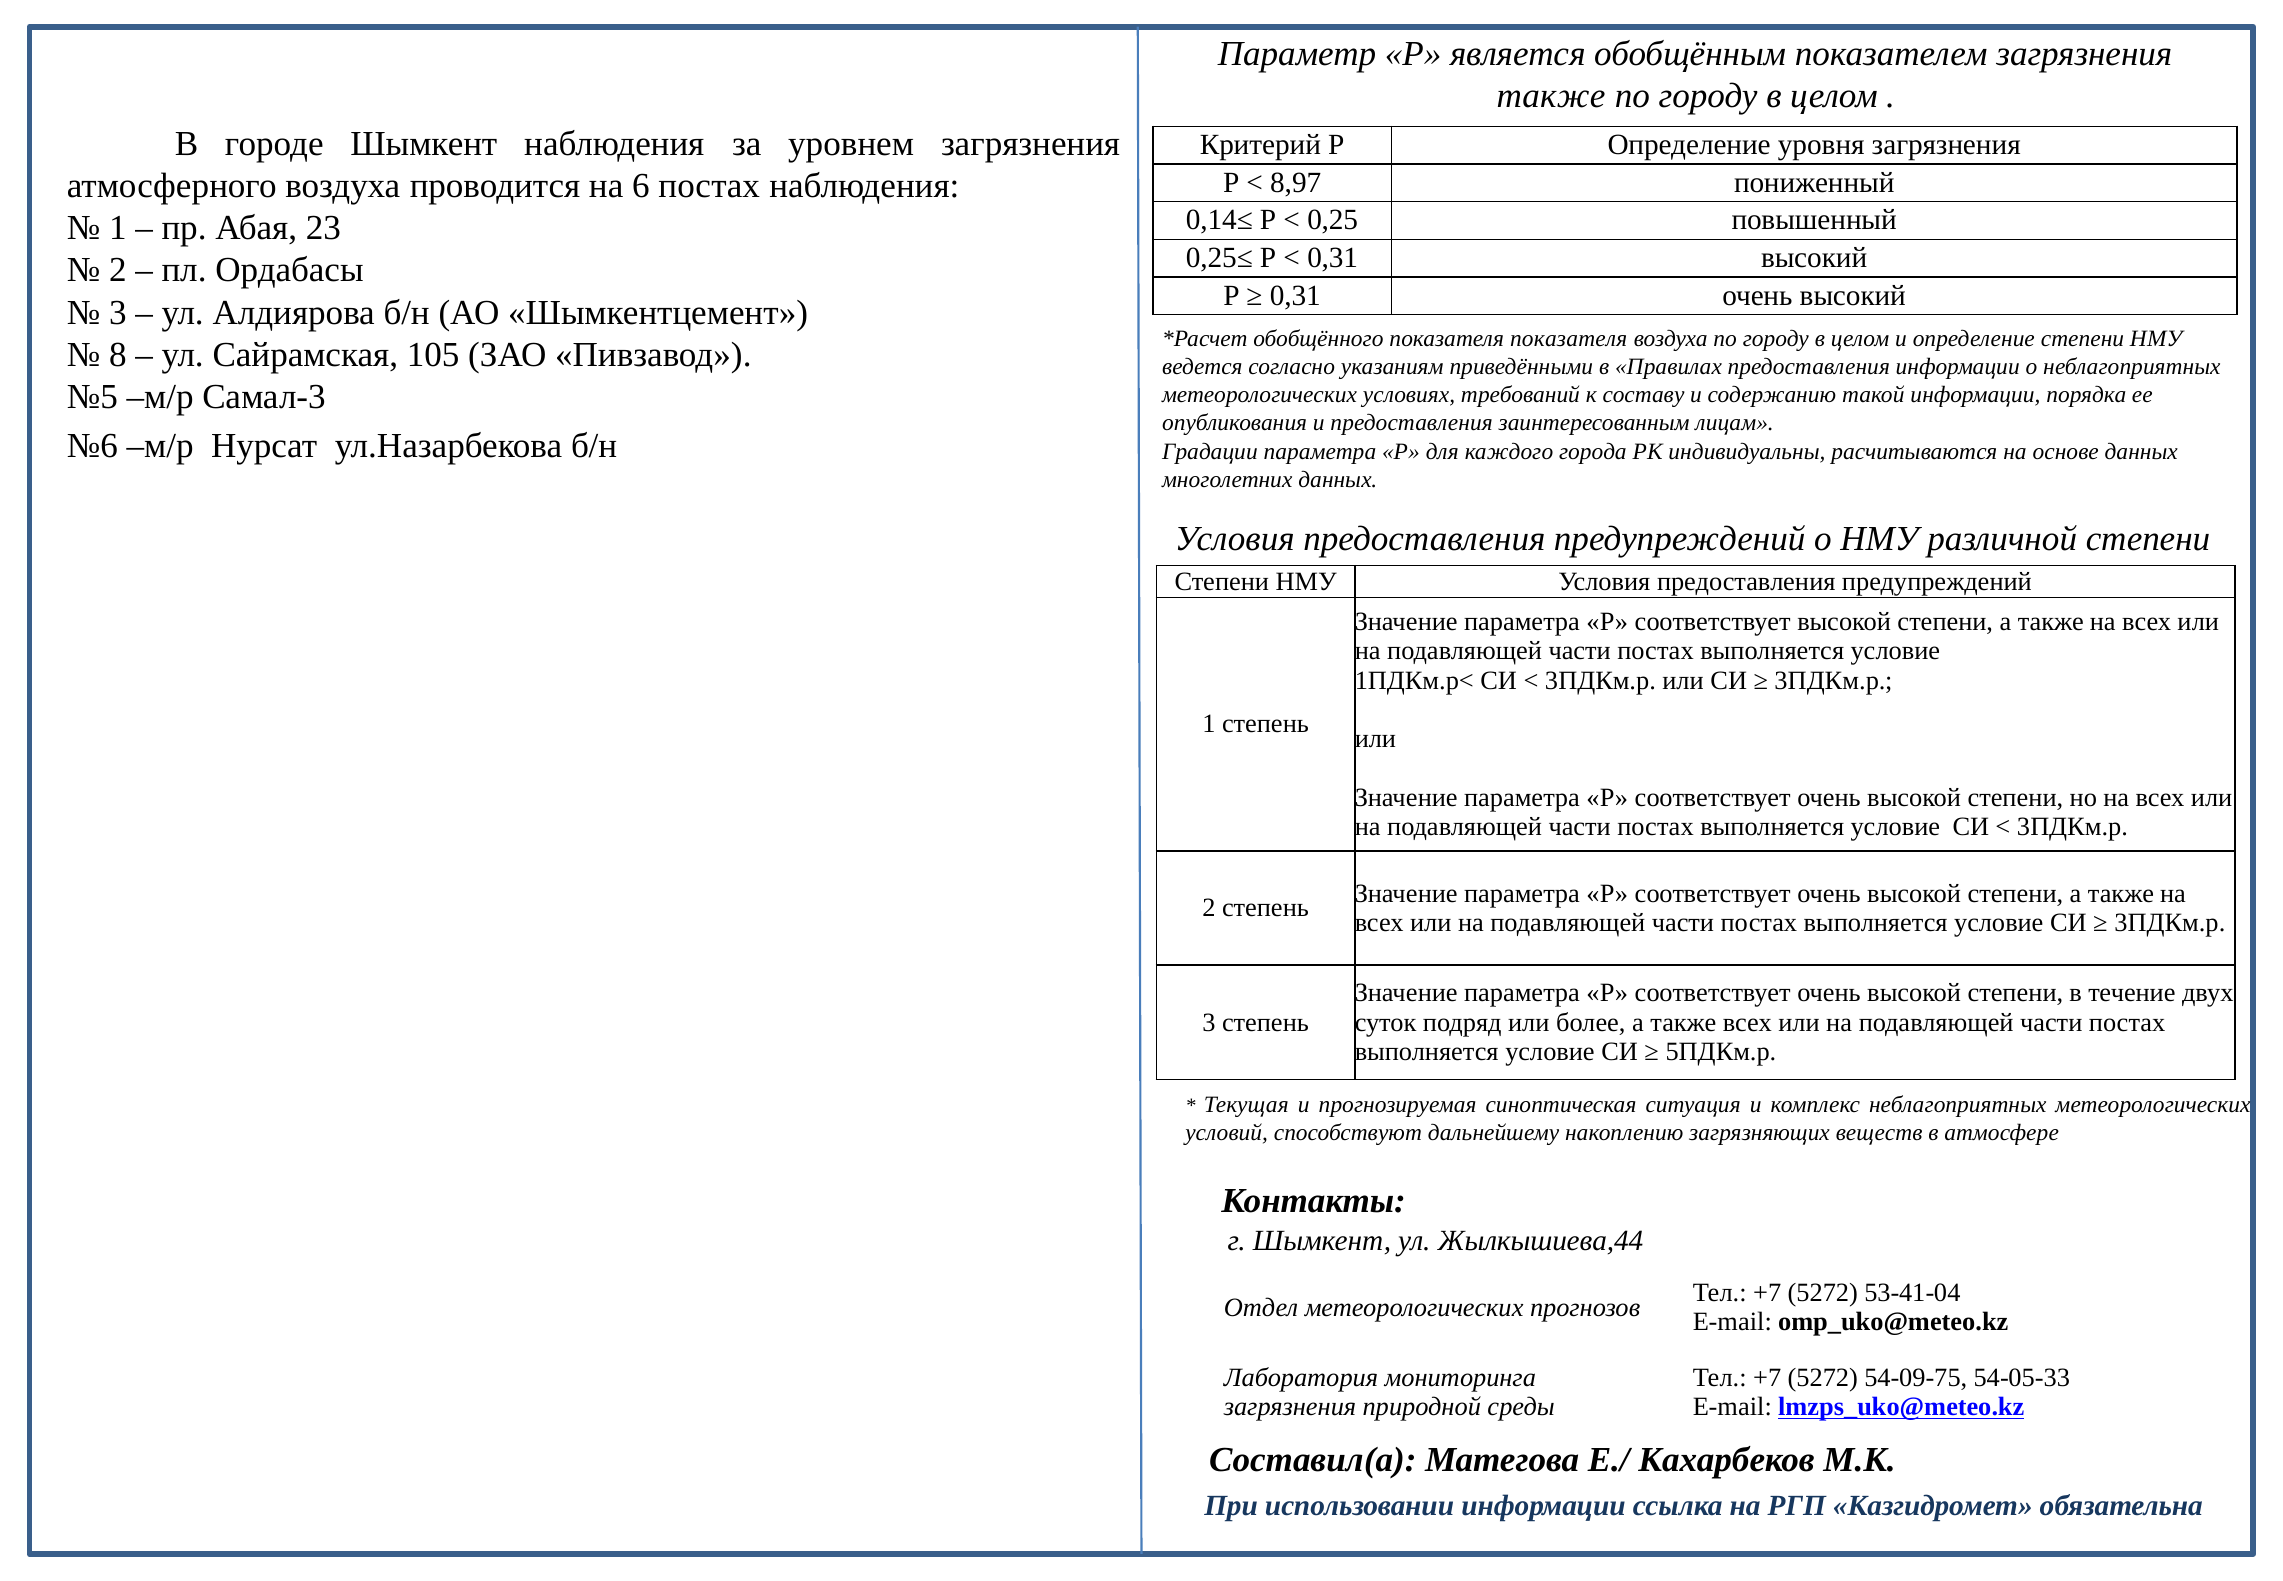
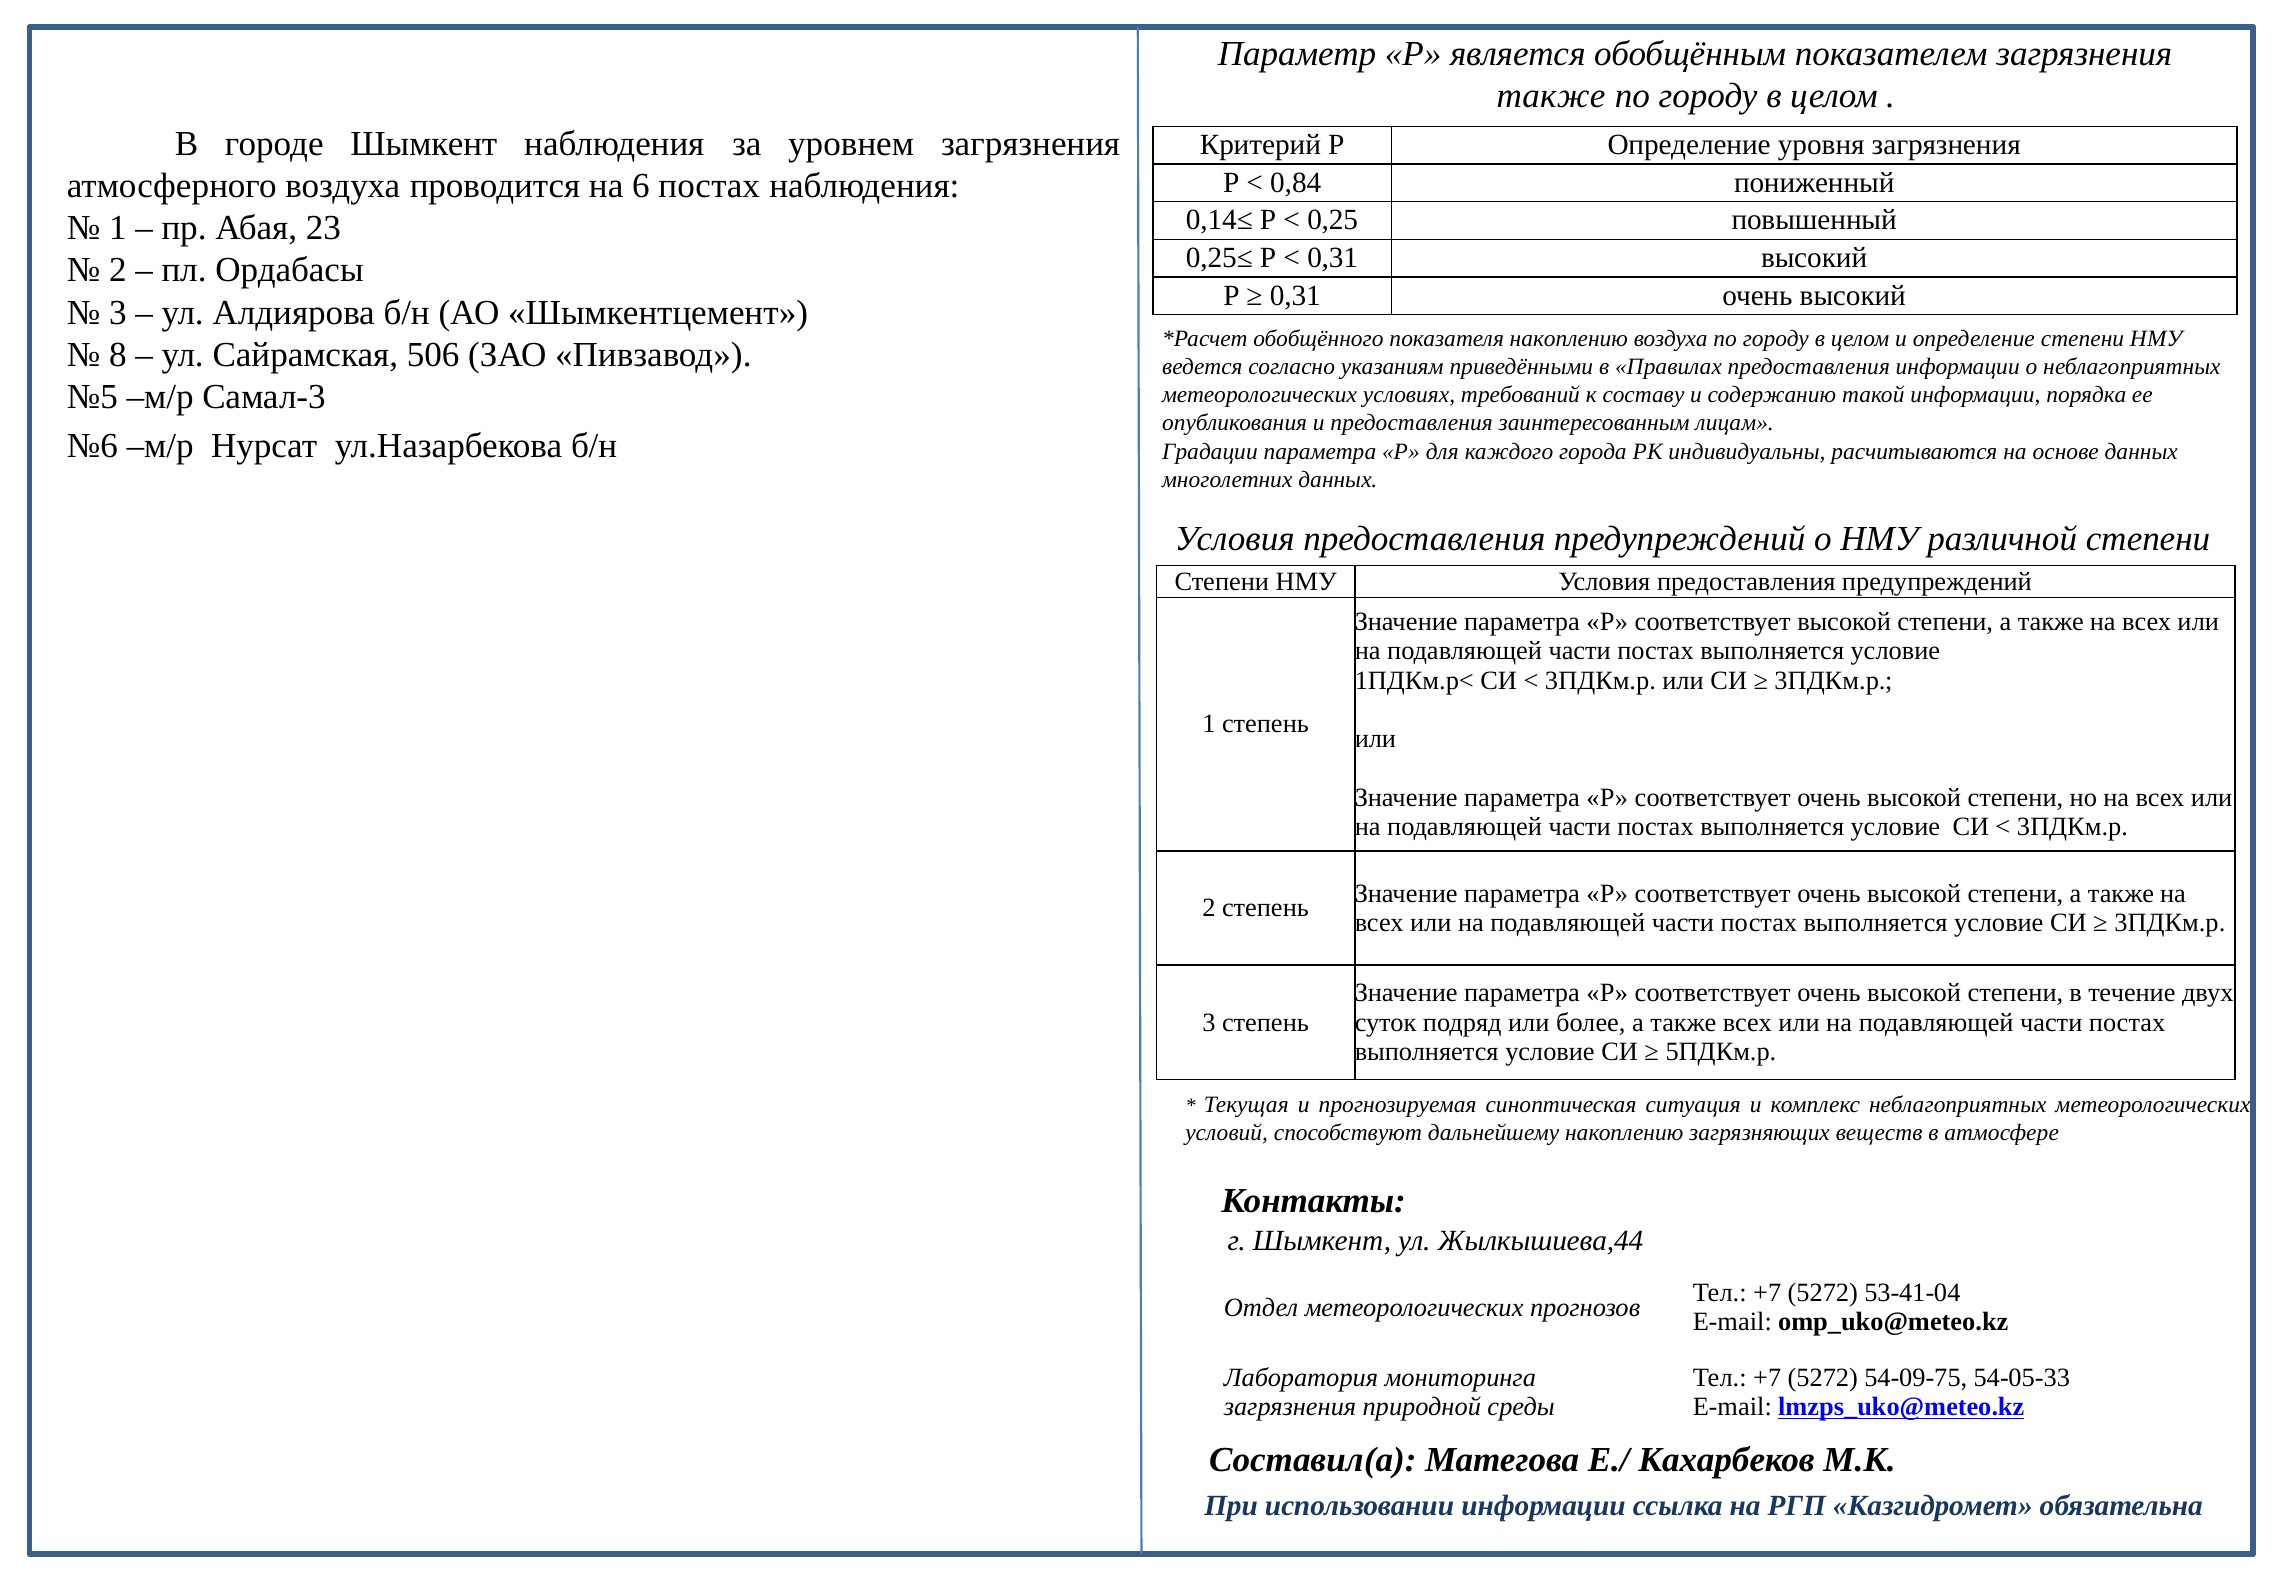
8,97: 8,97 -> 0,84 (1296, 183)
показателя показателя: показателя -> накоплению (1569, 339)
105: 105 -> 506 (433, 354)
